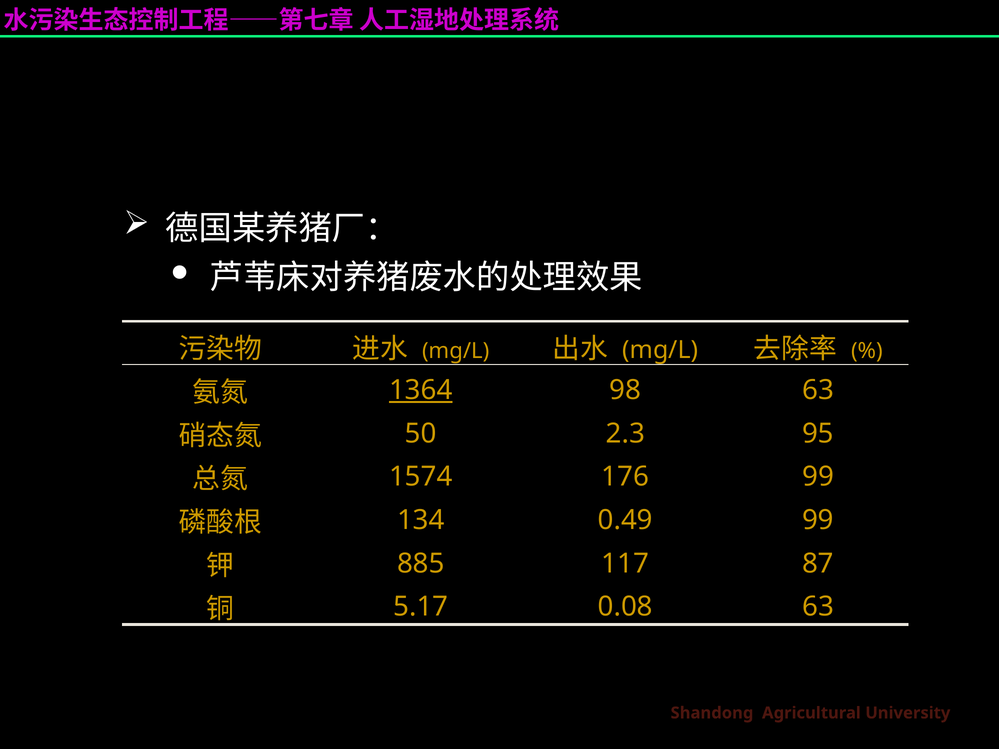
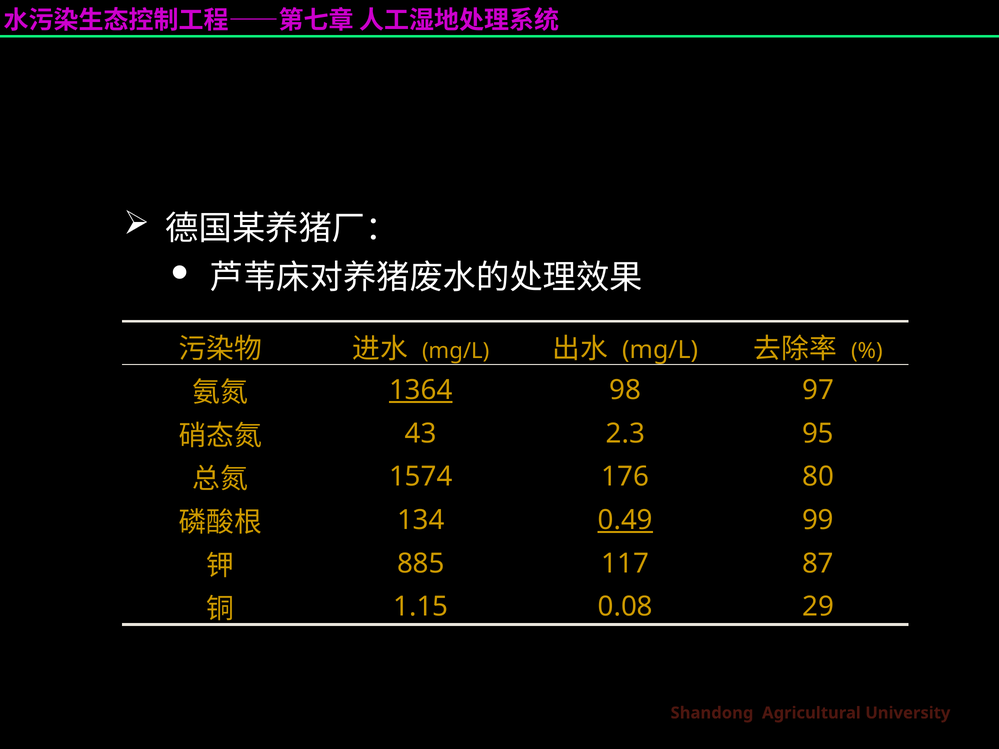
98 63: 63 -> 97 (818, 390)
50: 50 -> 43 (421, 434)
176 99: 99 -> 80 (818, 477)
0.49 underline: none -> present (625, 520)
5.17: 5.17 -> 1.15 (421, 607)
0.08 63: 63 -> 29 (818, 607)
